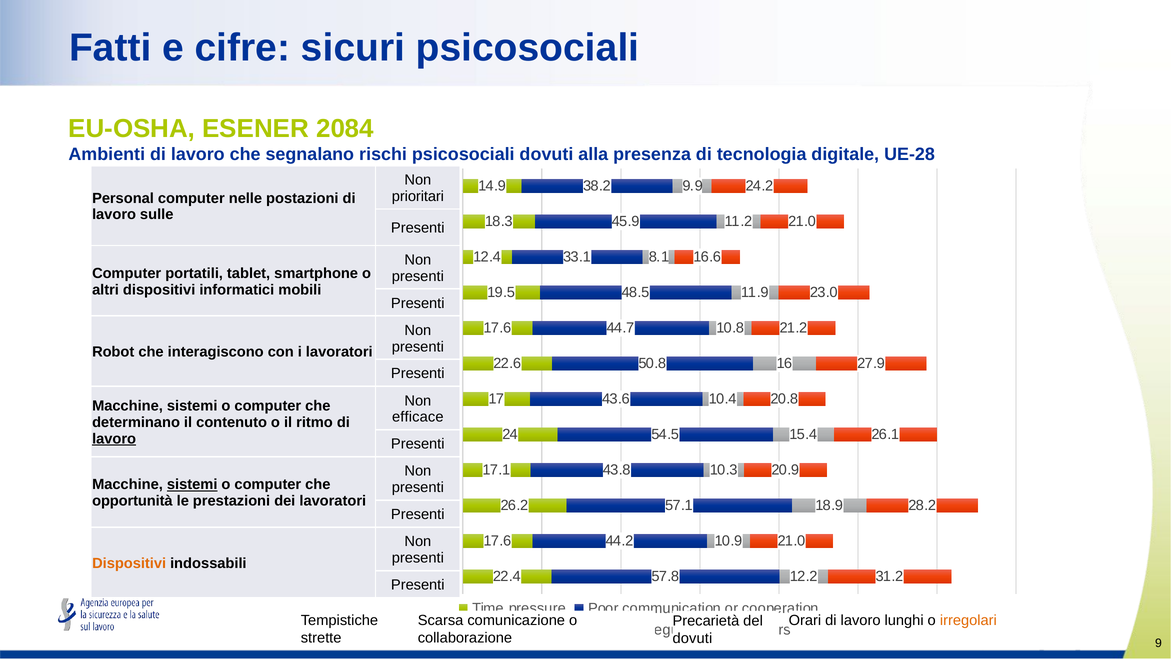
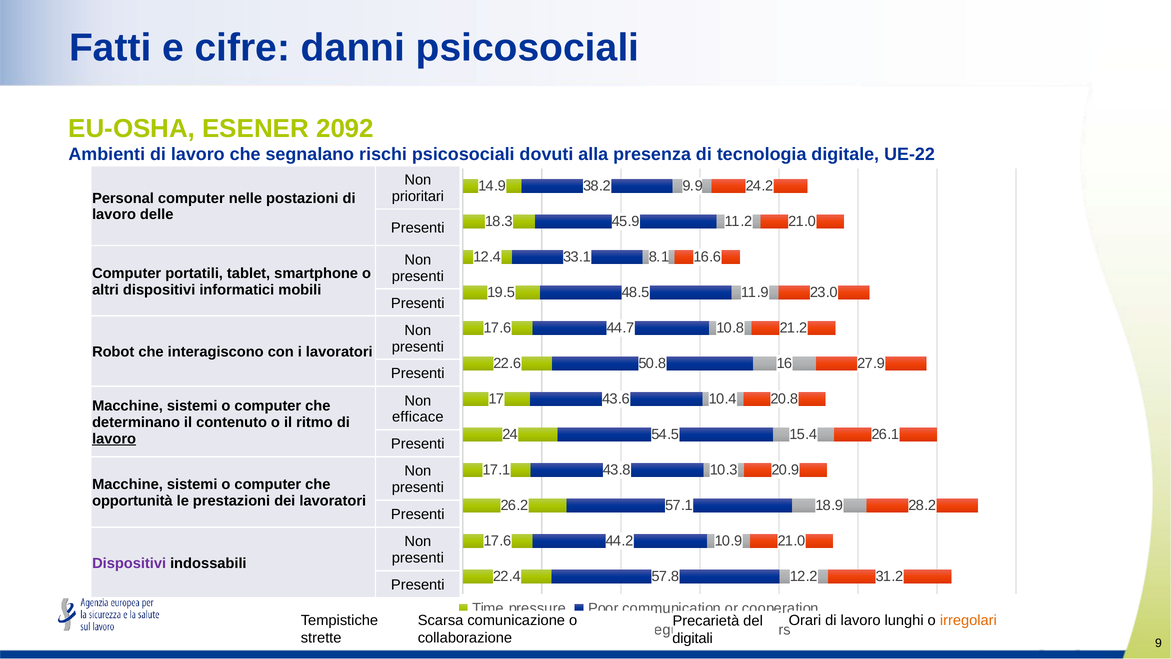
sicuri: sicuri -> danni (353, 48)
2084: 2084 -> 2092 (345, 129)
UE-28: UE-28 -> UE-22 (910, 154)
sulle: sulle -> delle (157, 215)
sistemi underline: present -> none (192, 484)
Dispositivi colour: orange -> purple (129, 563)
dovuti: dovuti -> digitali (693, 638)
